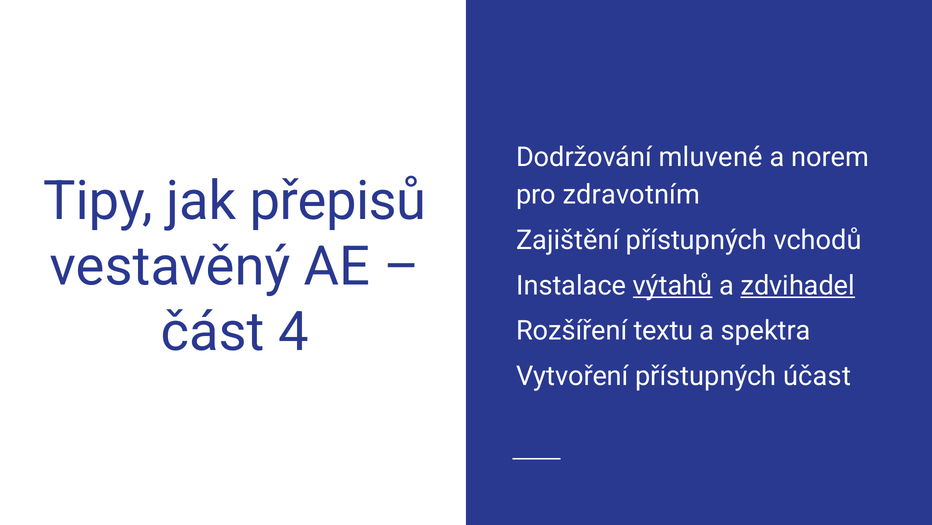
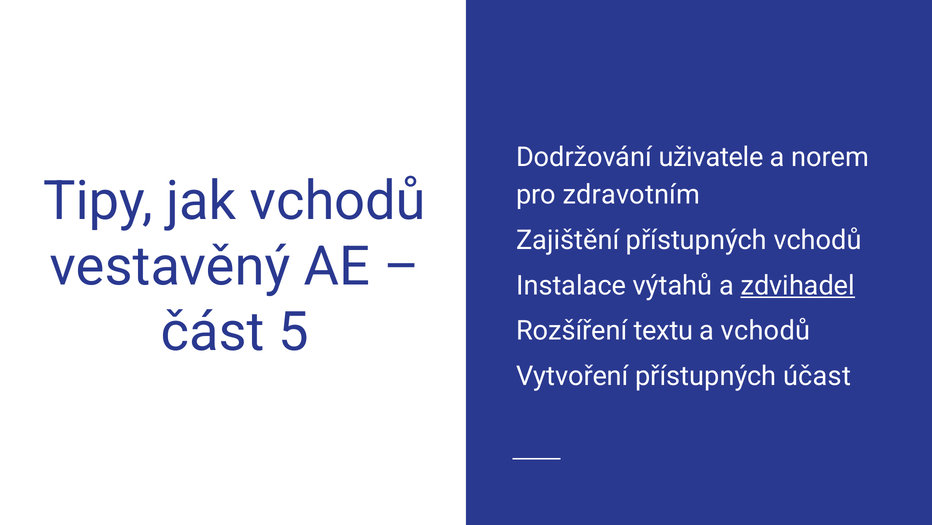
mluvené: mluvené -> uživatele (711, 157)
jak přepisů: přepisů -> vchodů (338, 201)
výtahů underline: present -> none (673, 285)
4: 4 -> 5 (293, 332)
a spektra: spektra -> vchodů (765, 330)
